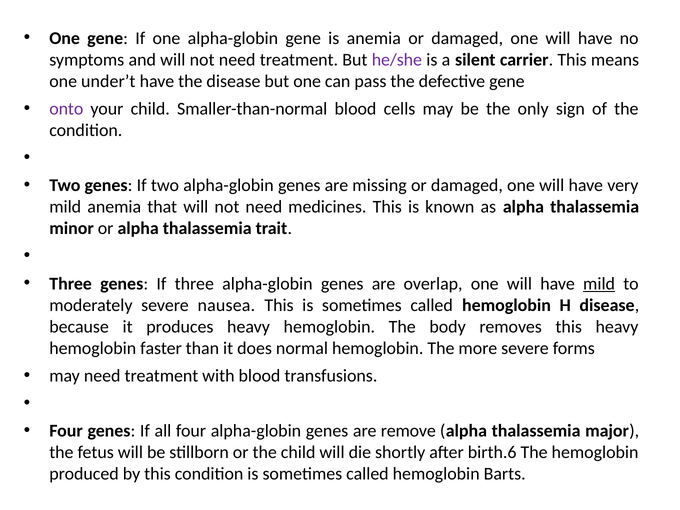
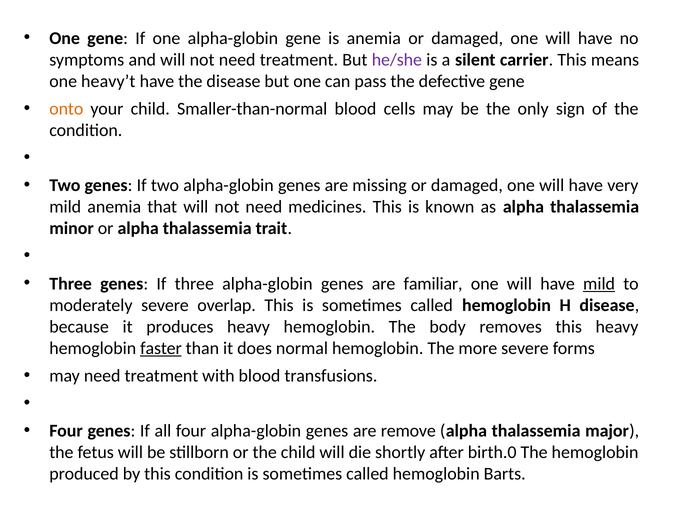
under’t: under’t -> heavy’t (108, 81)
onto colour: purple -> orange (66, 109)
overlap: overlap -> familiar (433, 284)
nausea: nausea -> overlap (227, 305)
faster underline: none -> present (161, 348)
birth.6: birth.6 -> birth.0 (492, 452)
